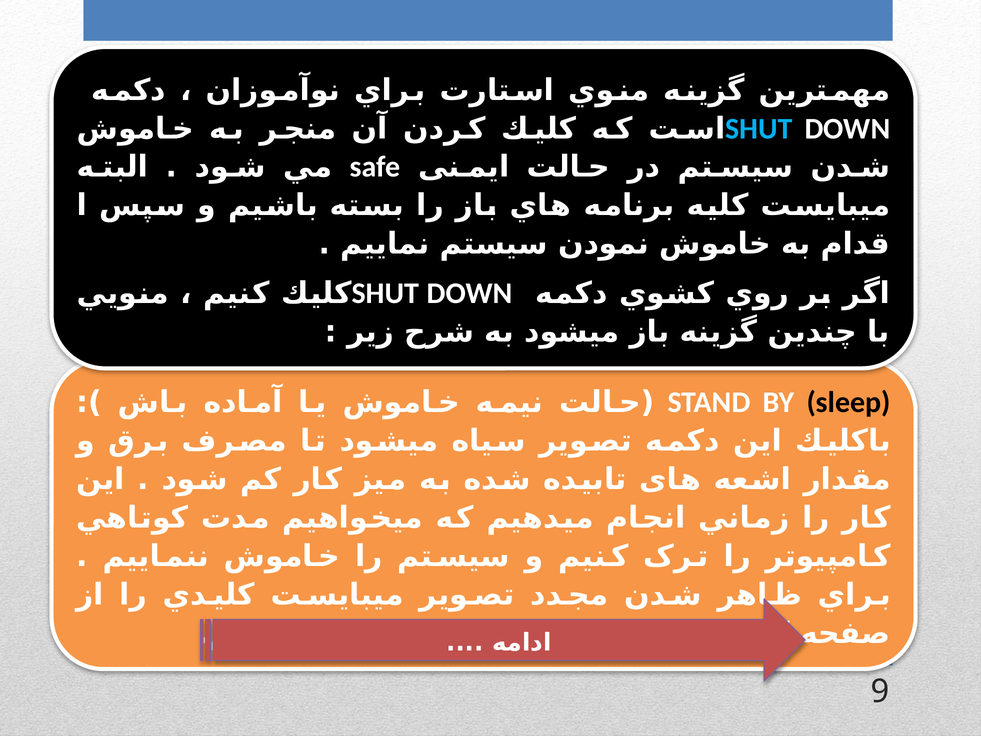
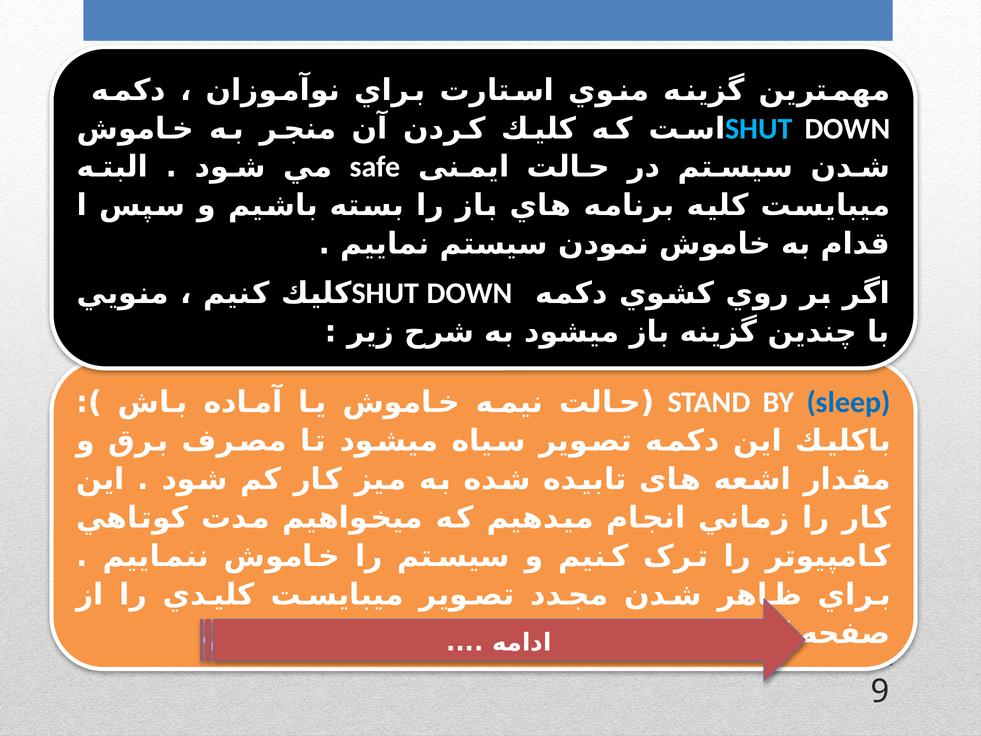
sleep colour: black -> blue (849, 402)
